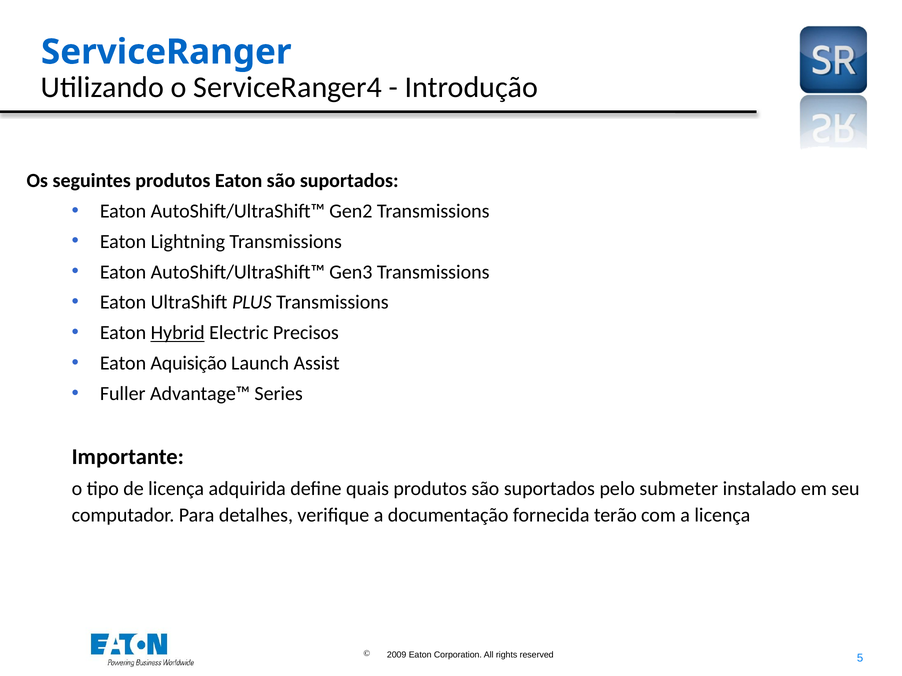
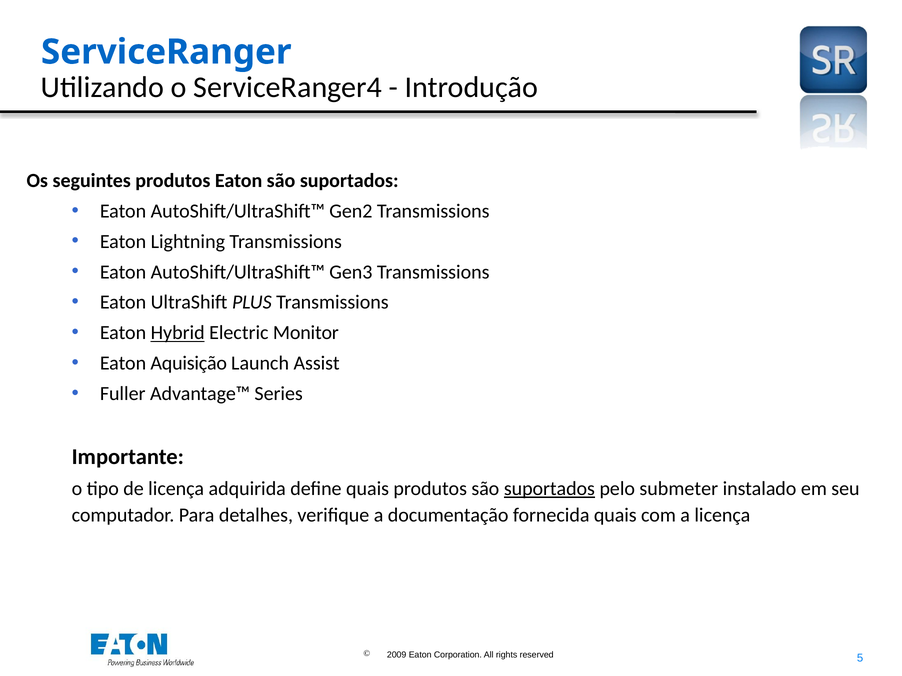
Precisos: Precisos -> Monitor (306, 333)
suportados underline: none -> present (549, 489)
fornecida terão: terão -> quais (615, 515)
